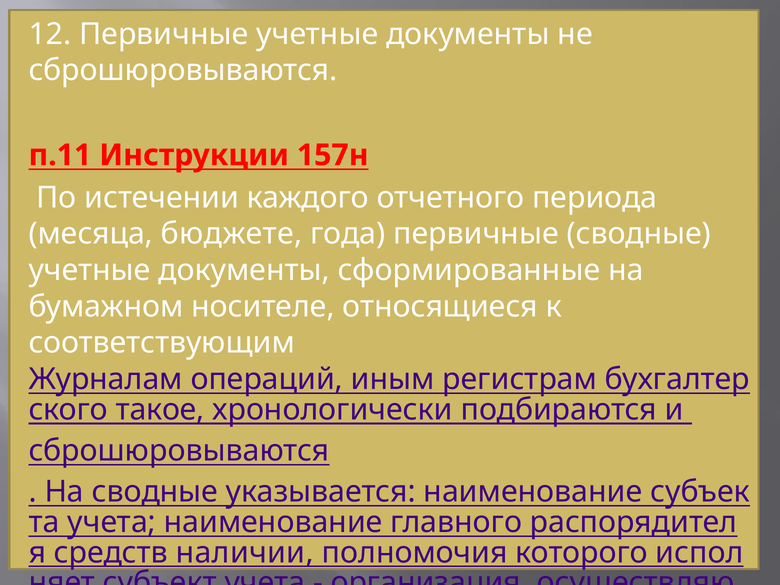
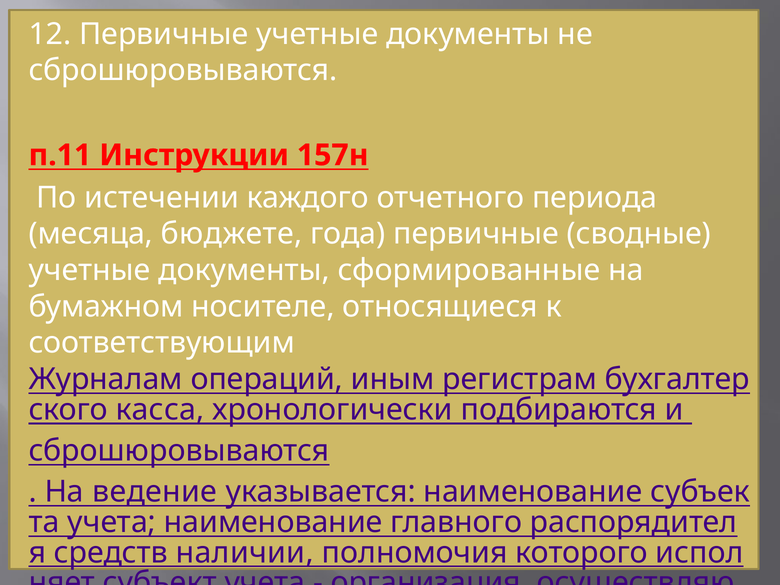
такое: такое -> касса (160, 410)
На сводные: сводные -> ведение (155, 492)
